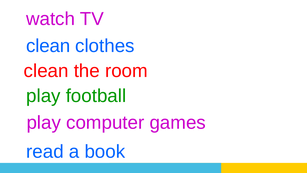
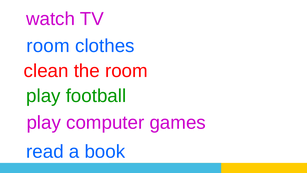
clean: clean -> room (48, 46)
